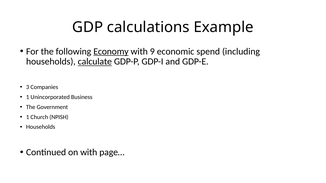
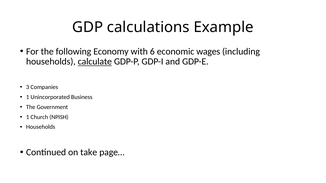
Economy underline: present -> none (111, 51)
9: 9 -> 6 (152, 51)
spend: spend -> wages (208, 51)
on with: with -> take (89, 153)
